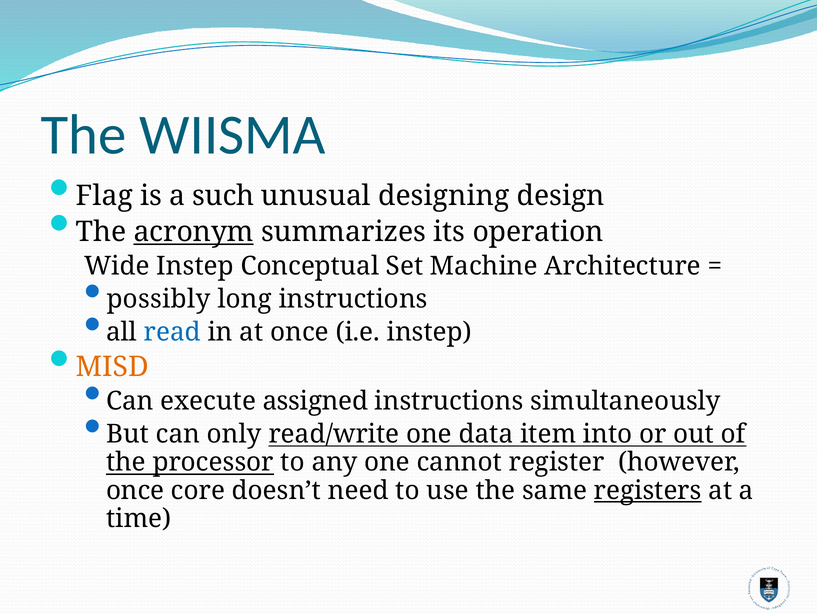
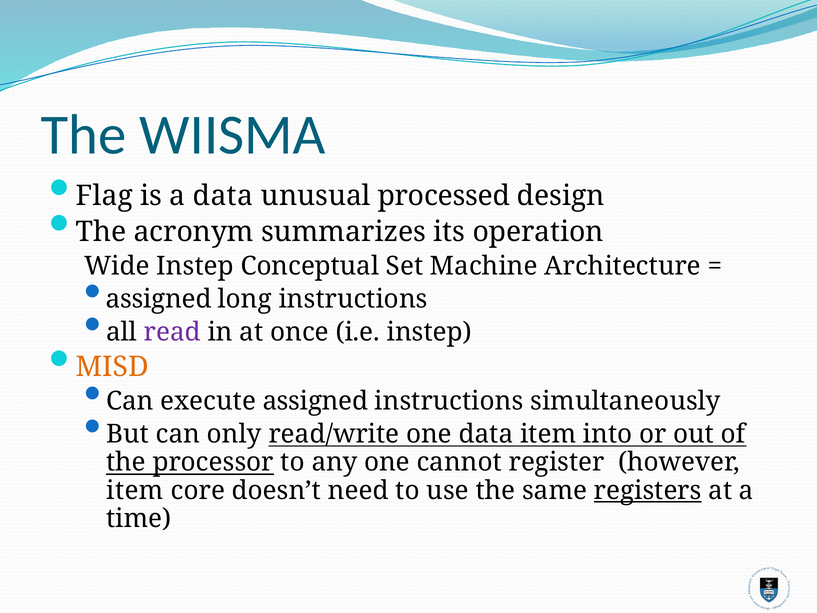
a such: such -> data (223, 196)
designing: designing -> processed (444, 196)
acronym underline: present -> none (194, 232)
possibly: possibly -> assigned (159, 299)
read colour: blue -> purple (172, 332)
once: once -> item (135, 490)
